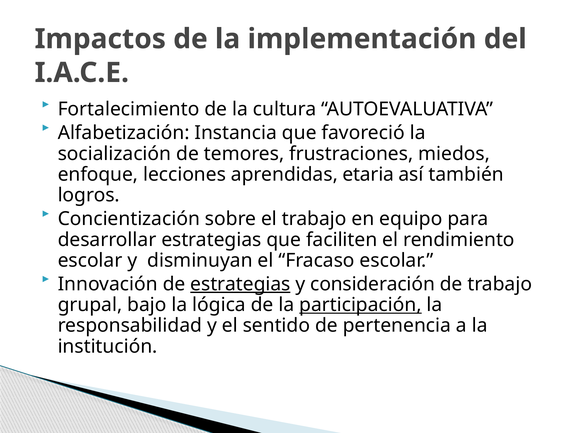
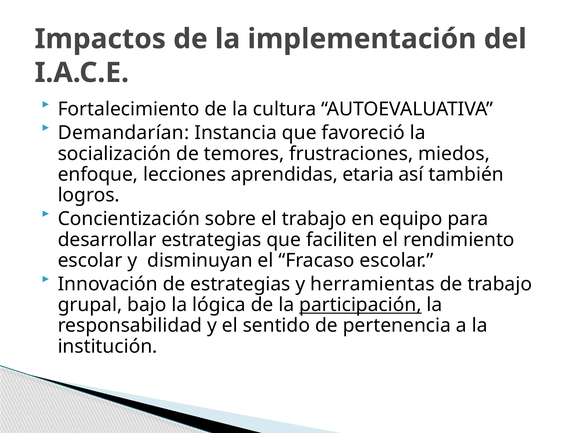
Alfabetización: Alfabetización -> Demandarían (124, 133)
estrategias underline: present -> none (240, 284)
consideración: consideración -> herramientas (372, 284)
